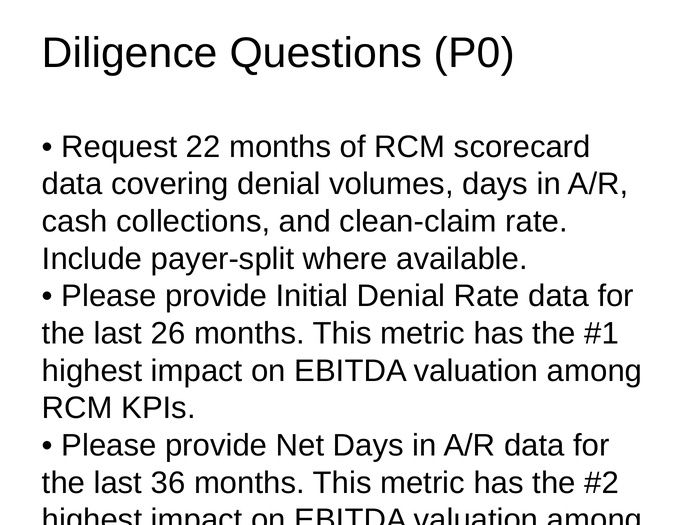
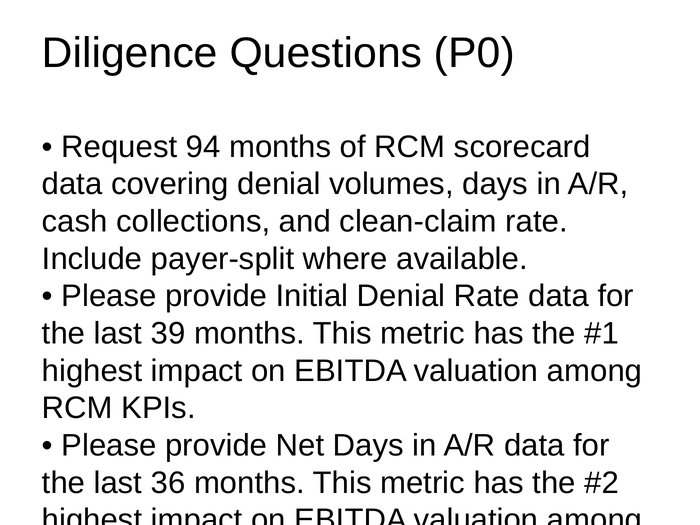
22: 22 -> 94 (203, 147)
26: 26 -> 39 (168, 334)
